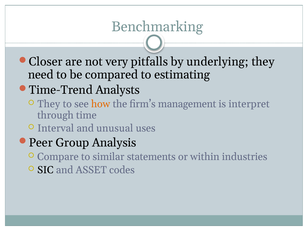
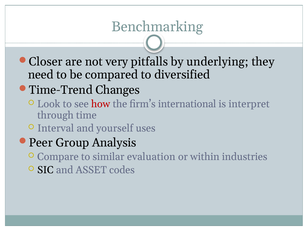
estimating: estimating -> diversified (182, 75)
Analysts: Analysts -> Changes (118, 90)
They: They -> Look (49, 104)
how colour: orange -> red (101, 104)
management: management -> international (187, 104)
unusual: unusual -> yourself (115, 128)
statements: statements -> evaluation (151, 157)
